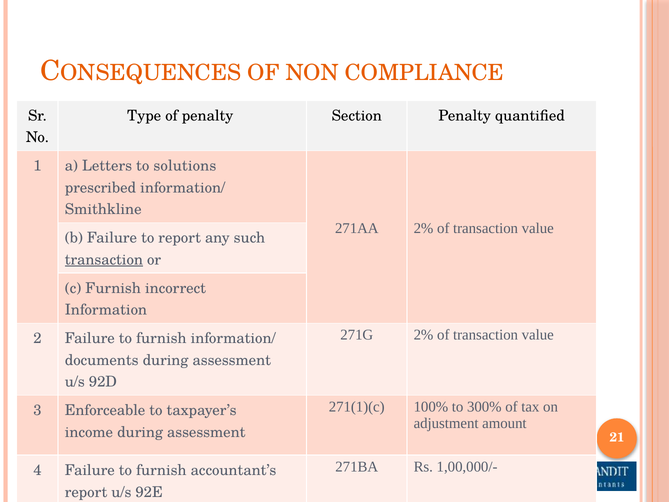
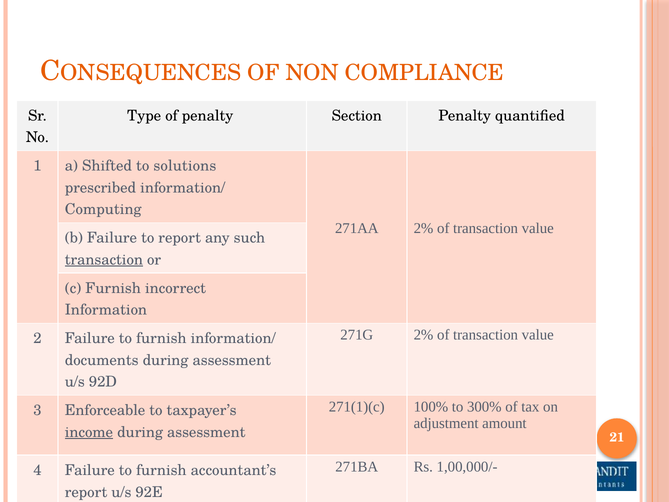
Letters: Letters -> Shifted (107, 166)
Smithkline: Smithkline -> Computing (103, 209)
income underline: none -> present (89, 432)
